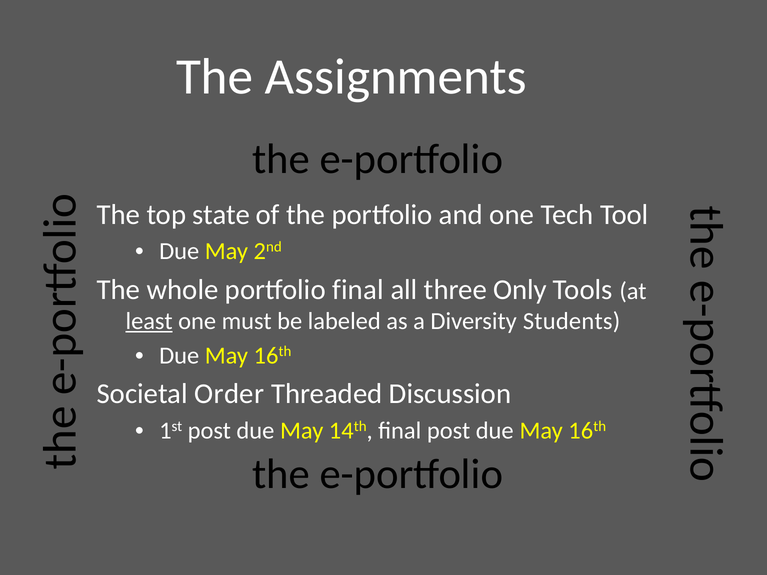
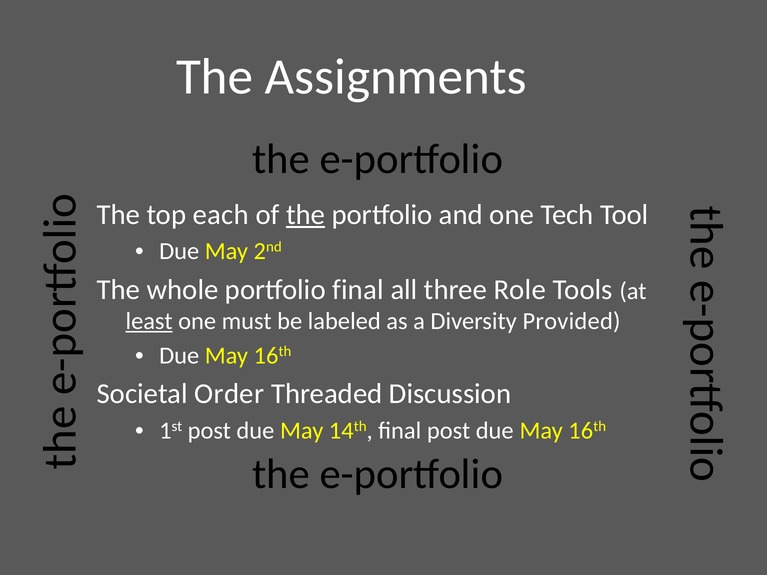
state: state -> each (221, 215)
the underline: none -> present (306, 215)
Only: Only -> Role (520, 290)
Students: Students -> Provided (572, 321)
